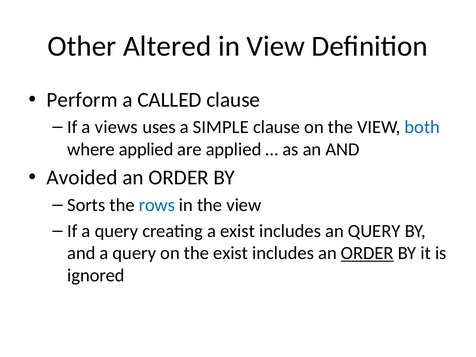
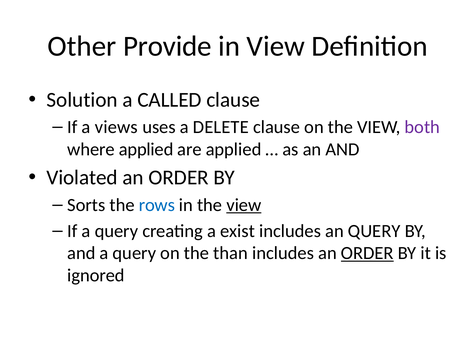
Altered: Altered -> Provide (167, 46)
Perform: Perform -> Solution (82, 100)
SIMPLE: SIMPLE -> DELETE (221, 127)
both colour: blue -> purple (422, 127)
Avoided: Avoided -> Violated (82, 178)
view underline: none -> present (244, 205)
the exist: exist -> than (231, 253)
